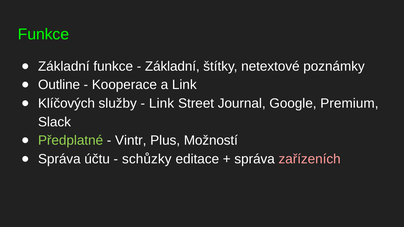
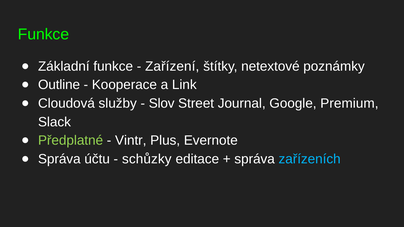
Základní: Základní -> Zařízení (172, 66)
Klíčových: Klíčových -> Cloudová (66, 104)
Link: Link -> Slov (162, 104)
Možností: Možností -> Evernote (211, 141)
zařízeních colour: pink -> light blue (310, 159)
